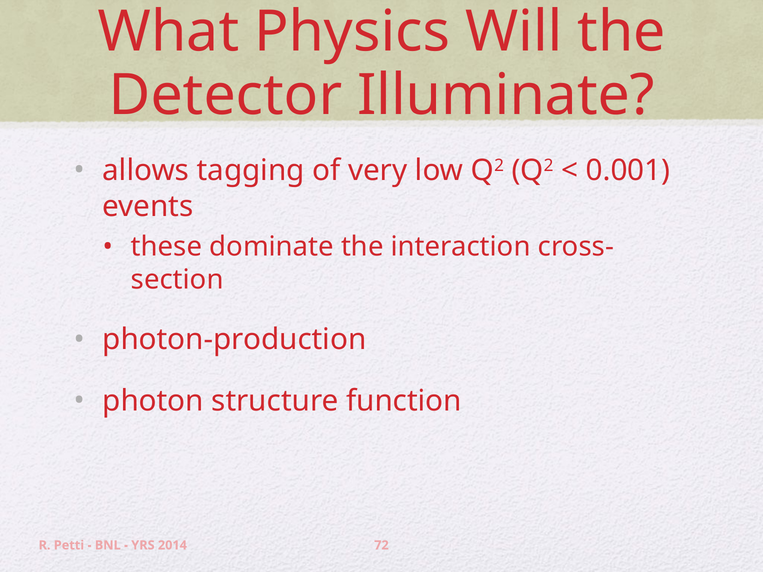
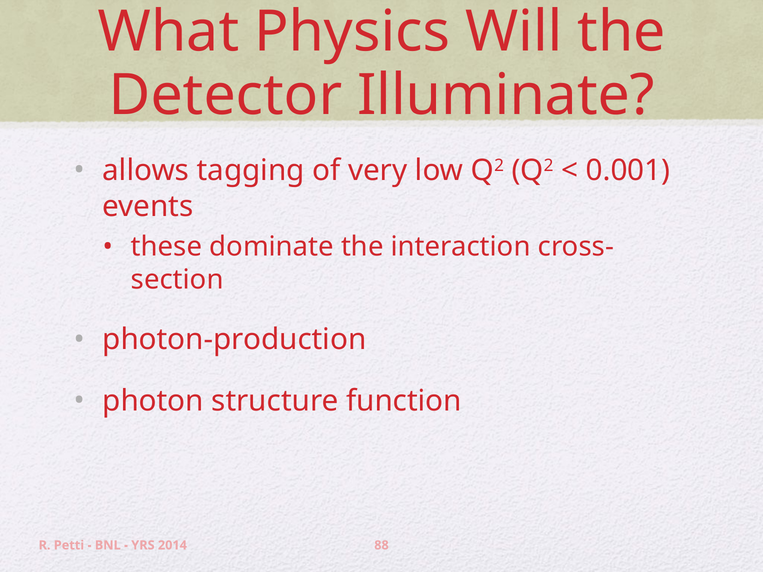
72: 72 -> 88 (381, 545)
